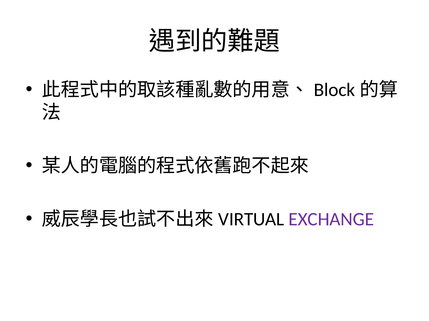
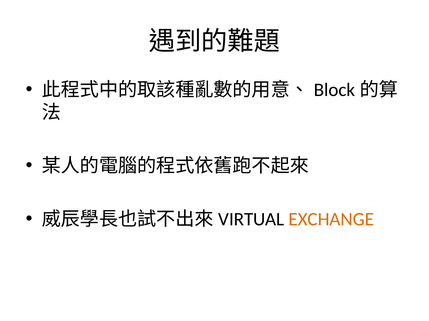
EXCHANGE colour: purple -> orange (331, 220)
